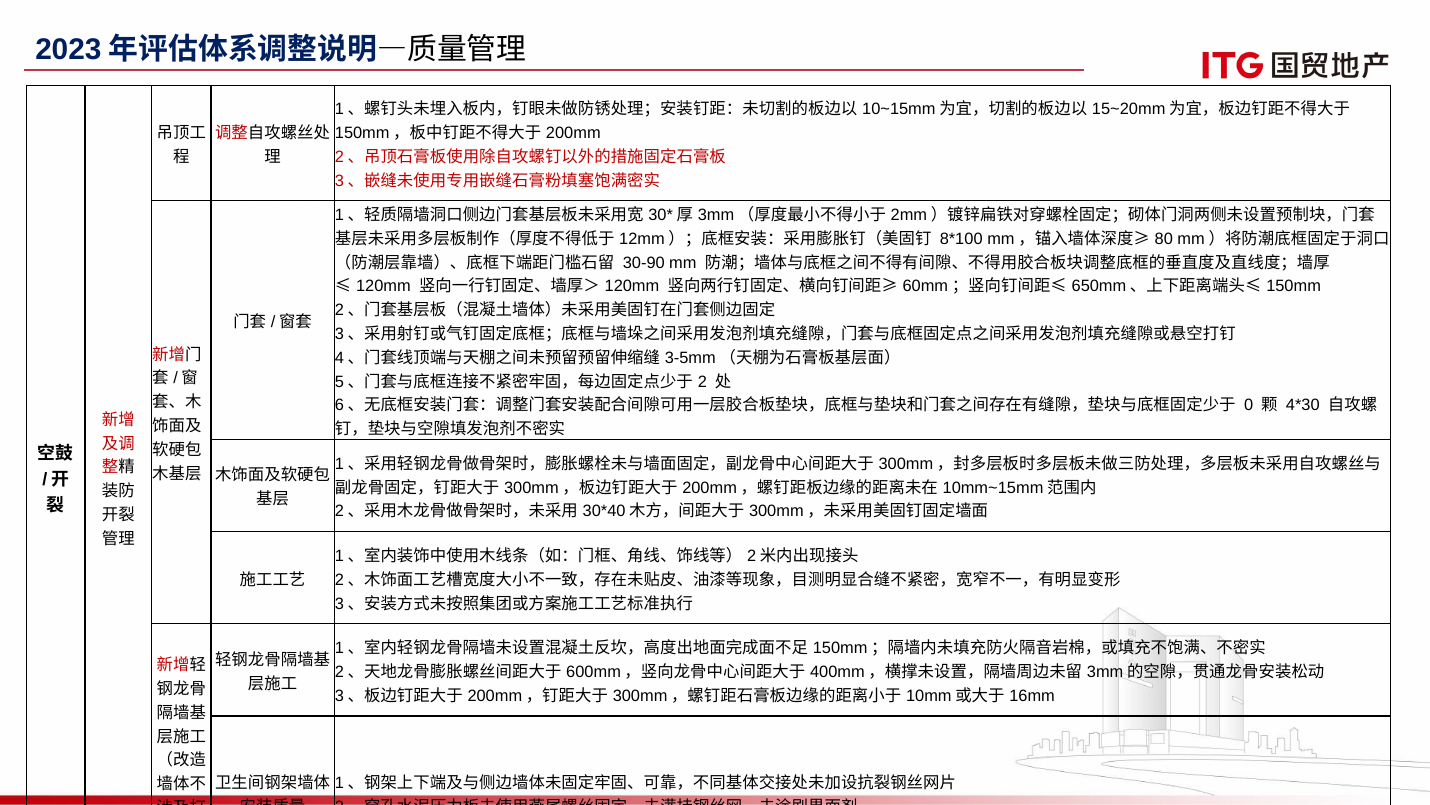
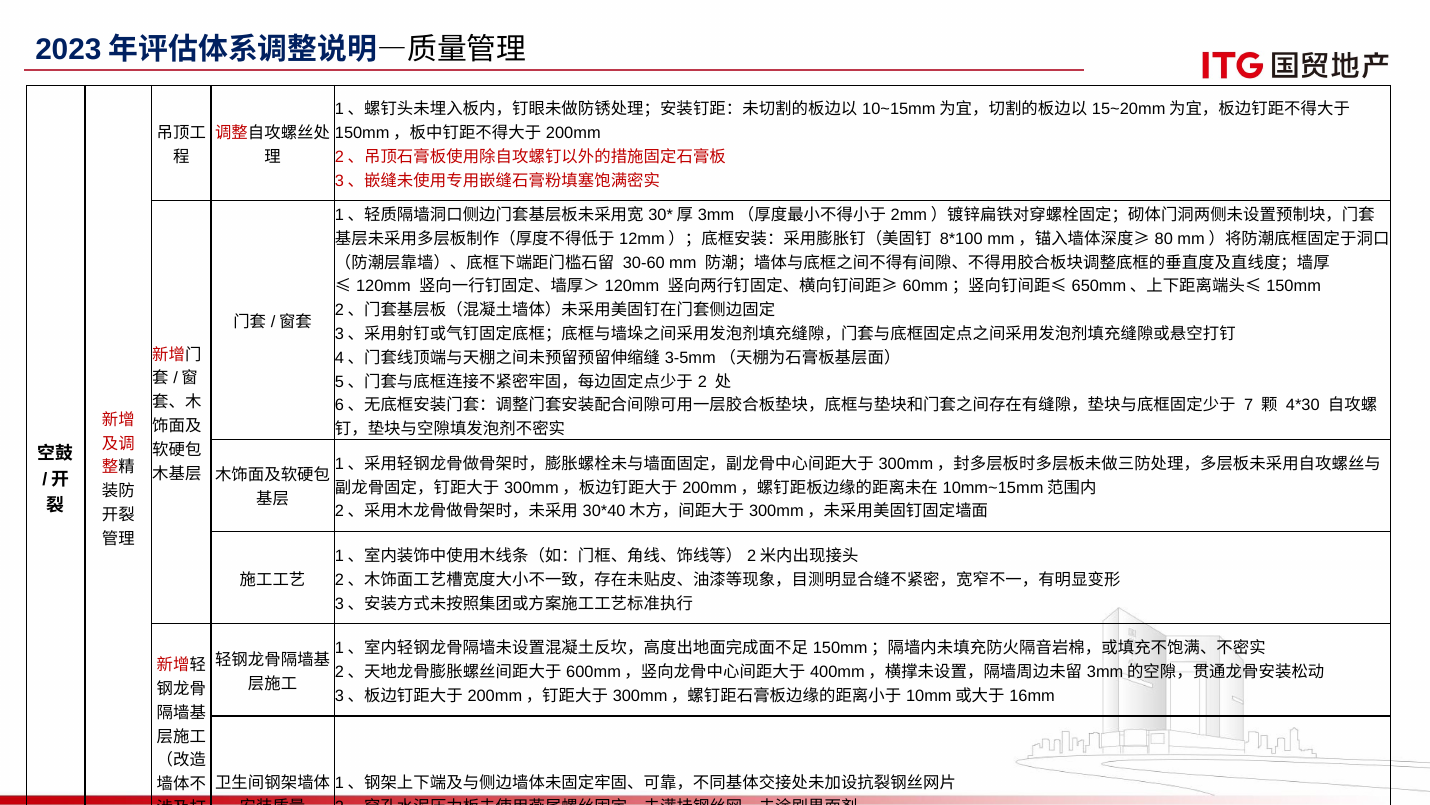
30-90: 30-90 -> 30-60 (644, 262)
0: 0 -> 7 (1249, 405)
